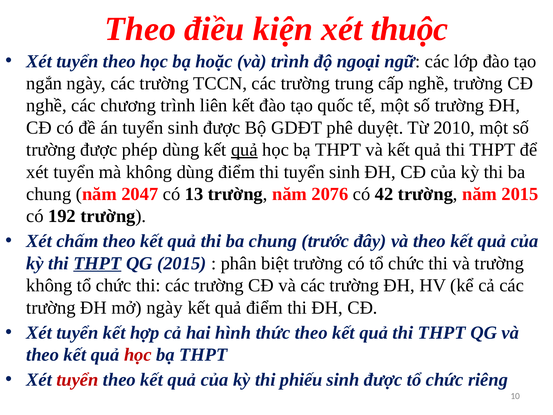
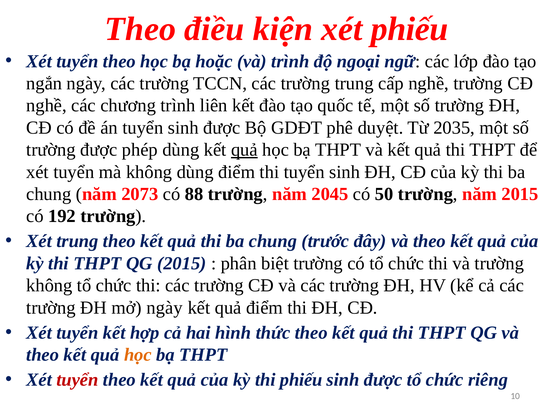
xét thuộc: thuộc -> phiếu (410, 29)
2010: 2010 -> 2035 (454, 128)
2047: 2047 -> 2073 (140, 194)
13: 13 -> 88 (194, 194)
2076: 2076 -> 2045 (330, 194)
42: 42 -> 50 (384, 194)
Xét chấm: chấm -> trung (77, 241)
THPT underline: present -> none (97, 263)
học colour: red -> orange (138, 355)
